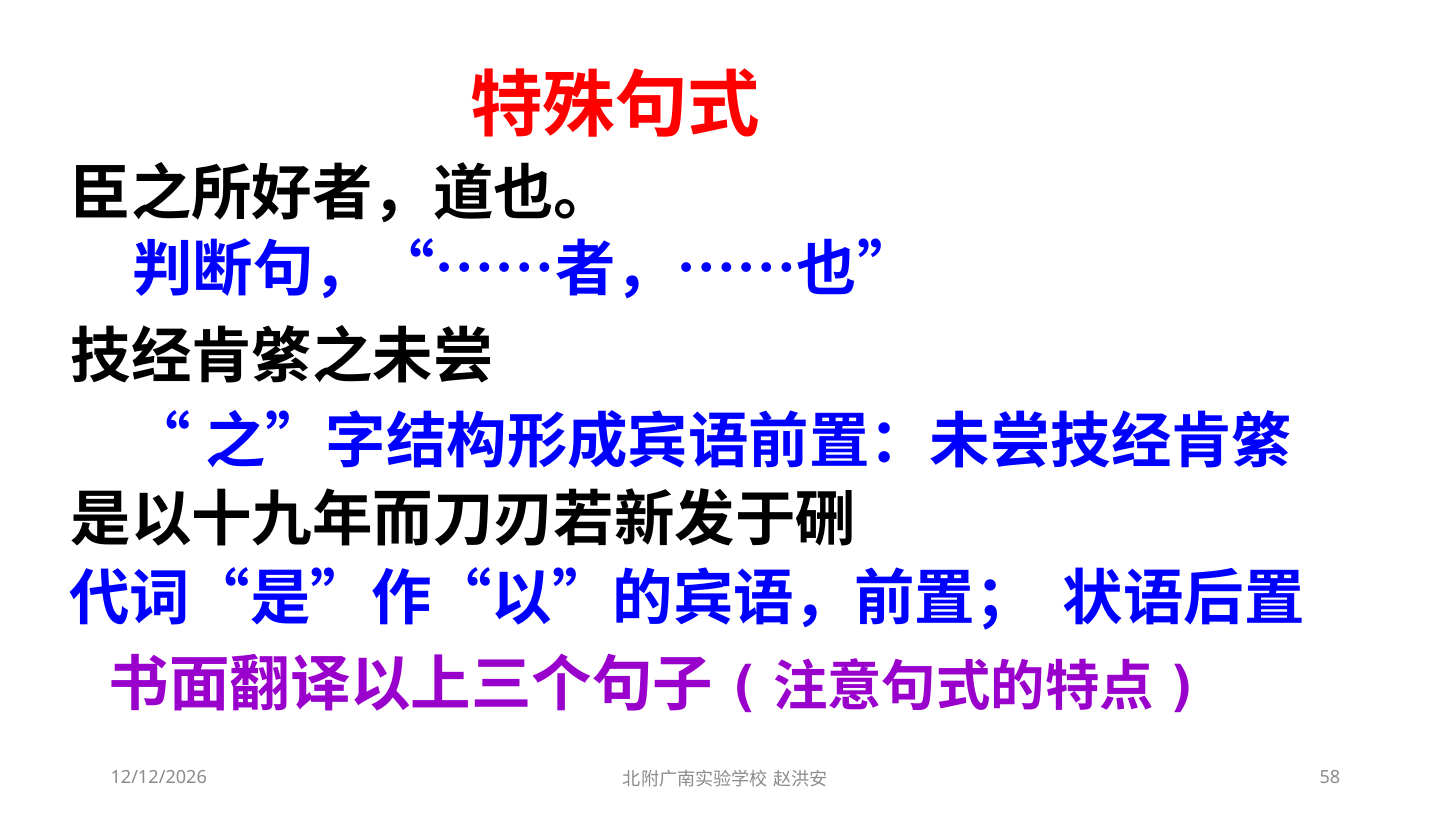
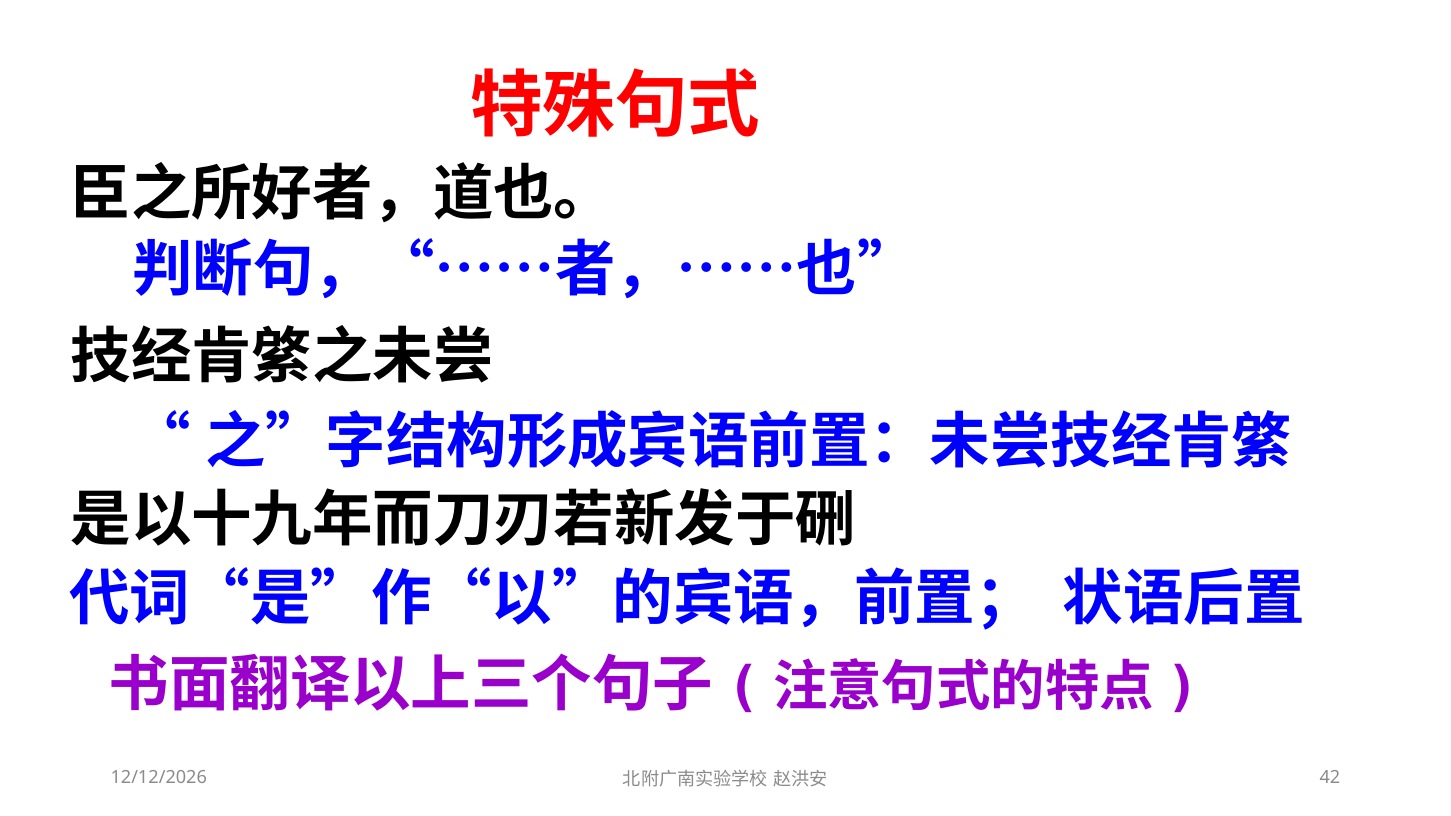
58: 58 -> 42 (1330, 778)
